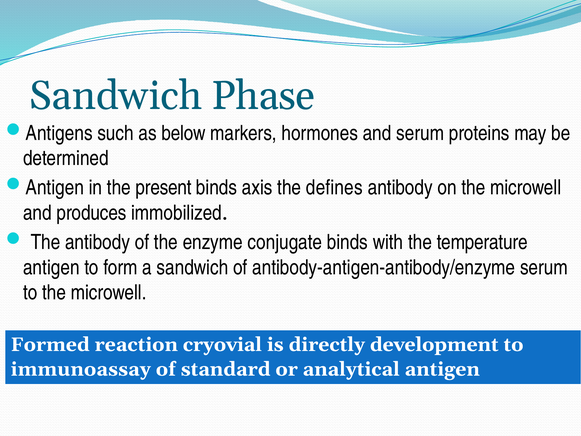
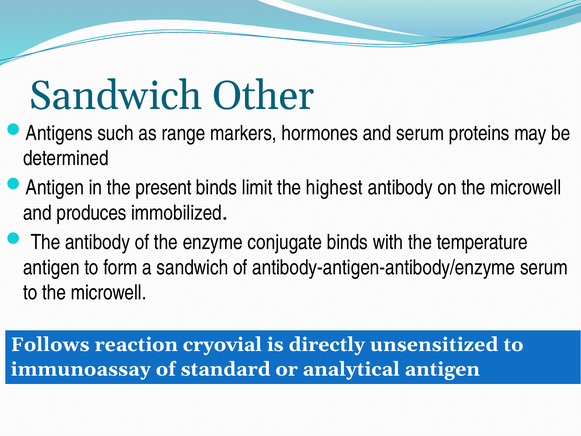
Phase: Phase -> Other (263, 96)
below: below -> range (183, 133)
axis: axis -> limit (257, 188)
defines: defines -> highest (334, 188)
Formed: Formed -> Follows (50, 344)
development: development -> unsensitized (434, 344)
